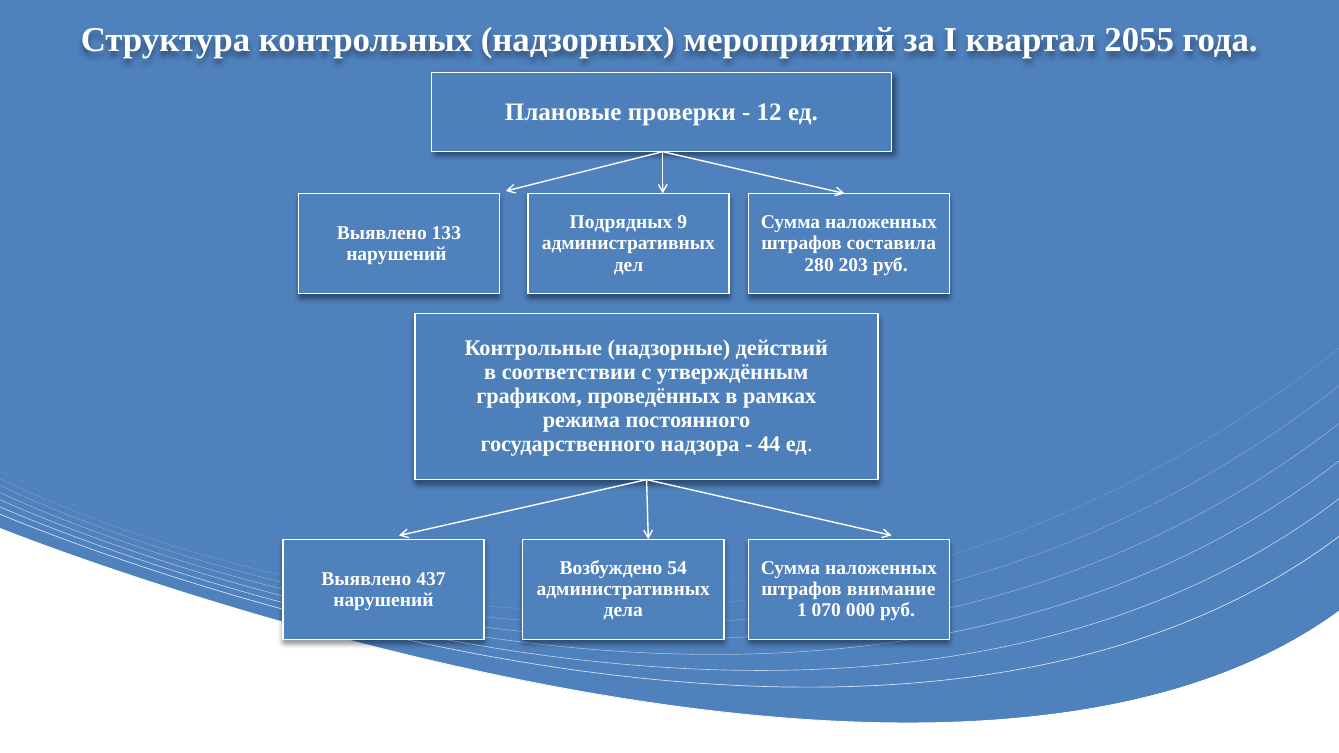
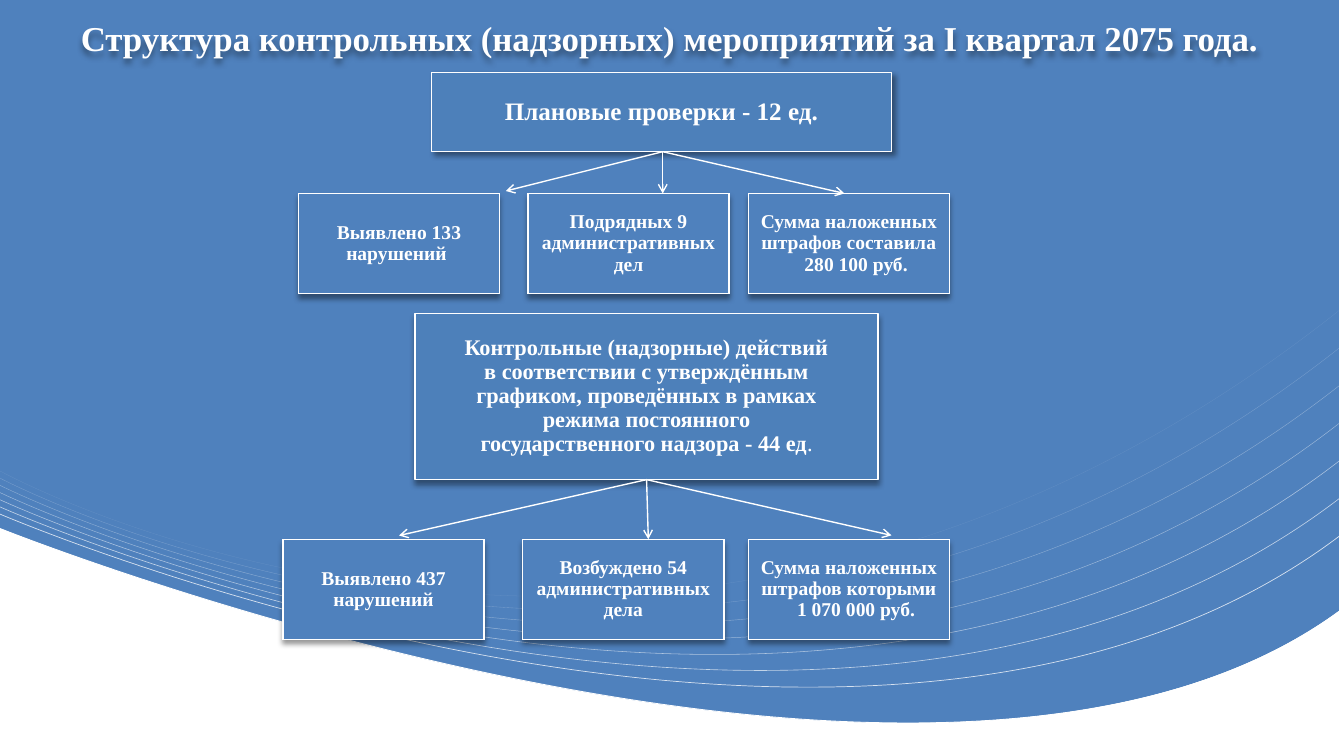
2055: 2055 -> 2075 (1139, 40)
203: 203 -> 100 (853, 265)
внимание: внимание -> которыми (891, 589)
